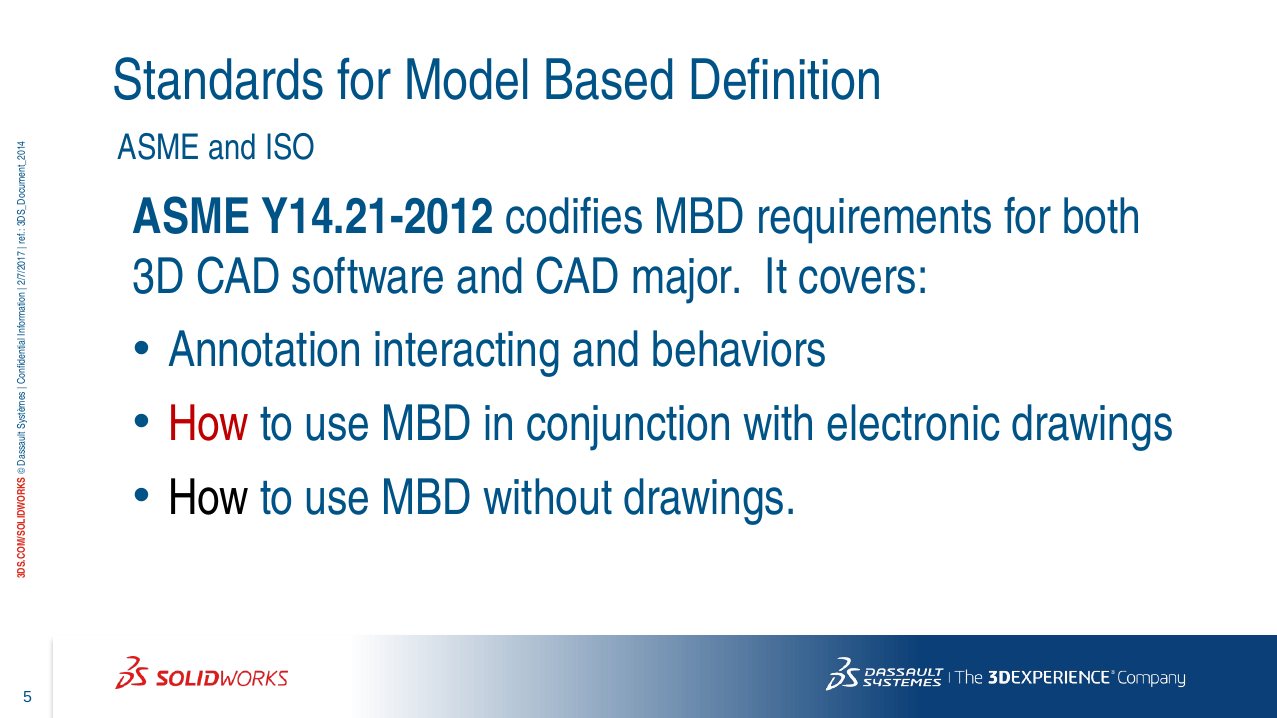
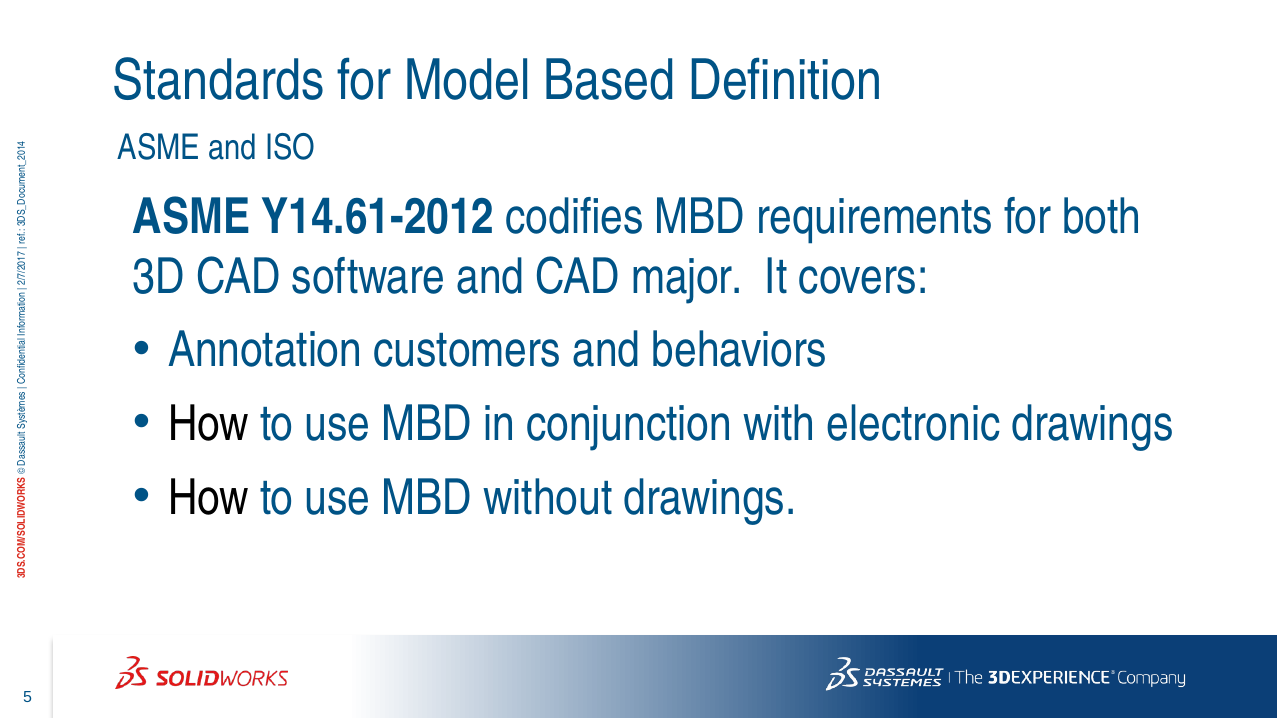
Y14.21-2012: Y14.21-2012 -> Y14.61-2012 (378, 218)
interacting: interacting -> customers (467, 351)
How colour: red -> black (209, 424)
